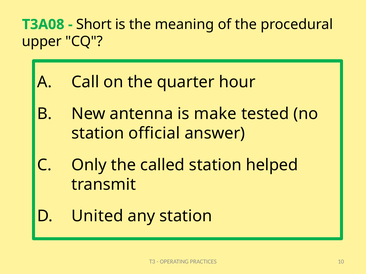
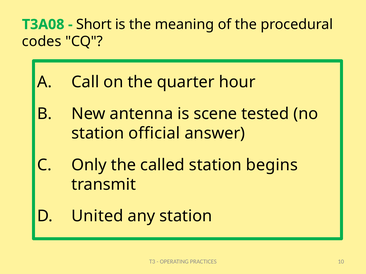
upper: upper -> codes (42, 42)
make: make -> scene (215, 114)
helped: helped -> begins (272, 165)
